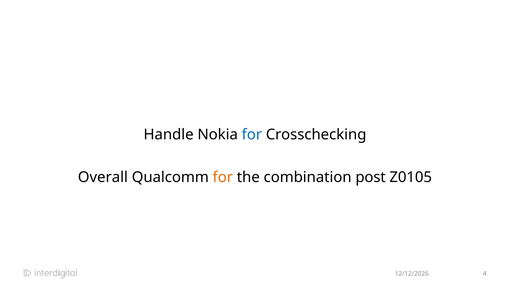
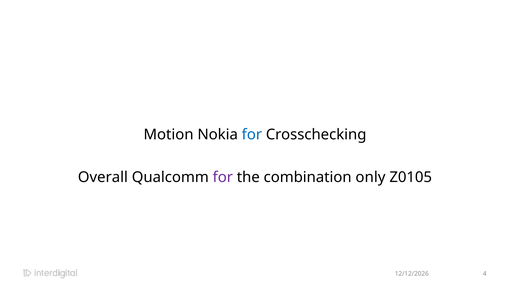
Handle: Handle -> Motion (169, 135)
for colour: orange -> purple (223, 178)
post: post -> only (370, 178)
